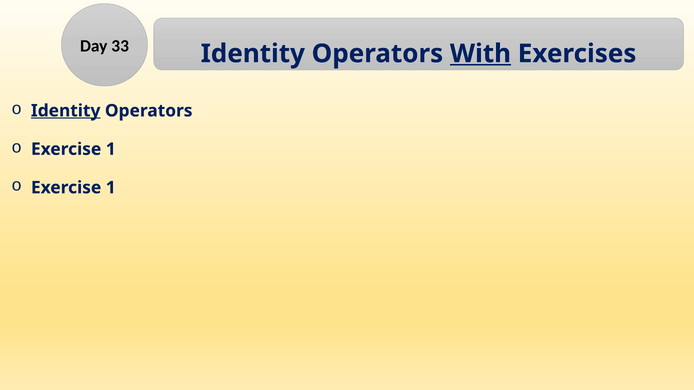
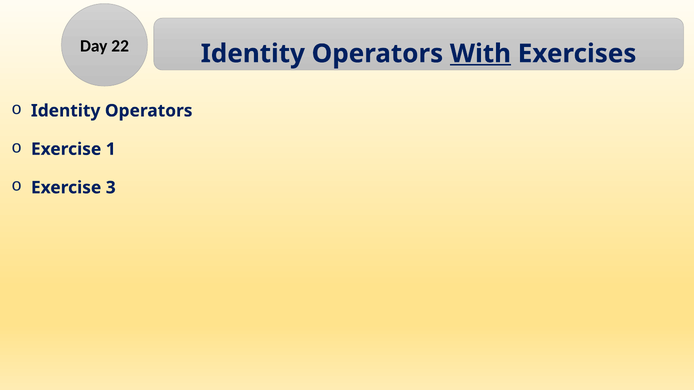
33: 33 -> 22 (120, 46)
Identity underline: present -> none (66, 111)
1: 1 -> 3 (111, 188)
